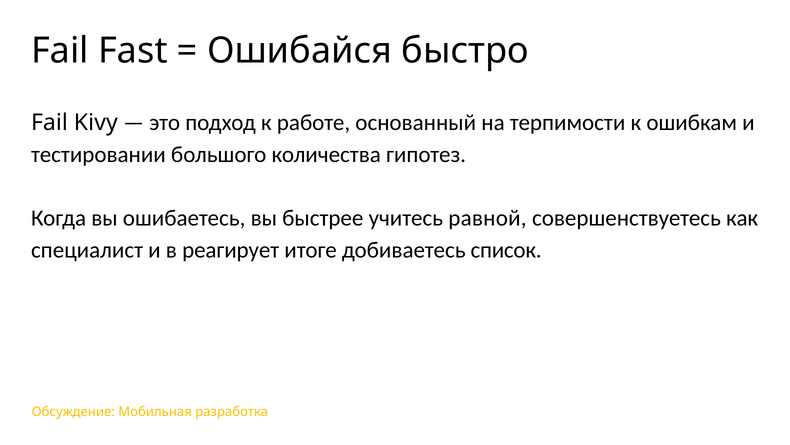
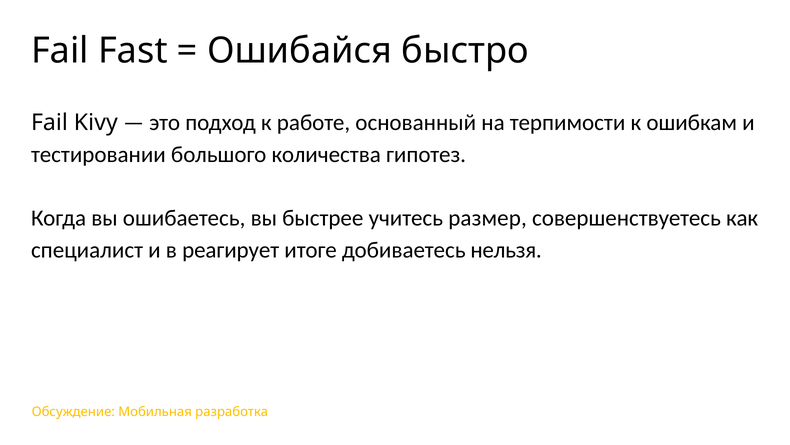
равной: равной -> размер (488, 218)
список: список -> нельзя (506, 250)
